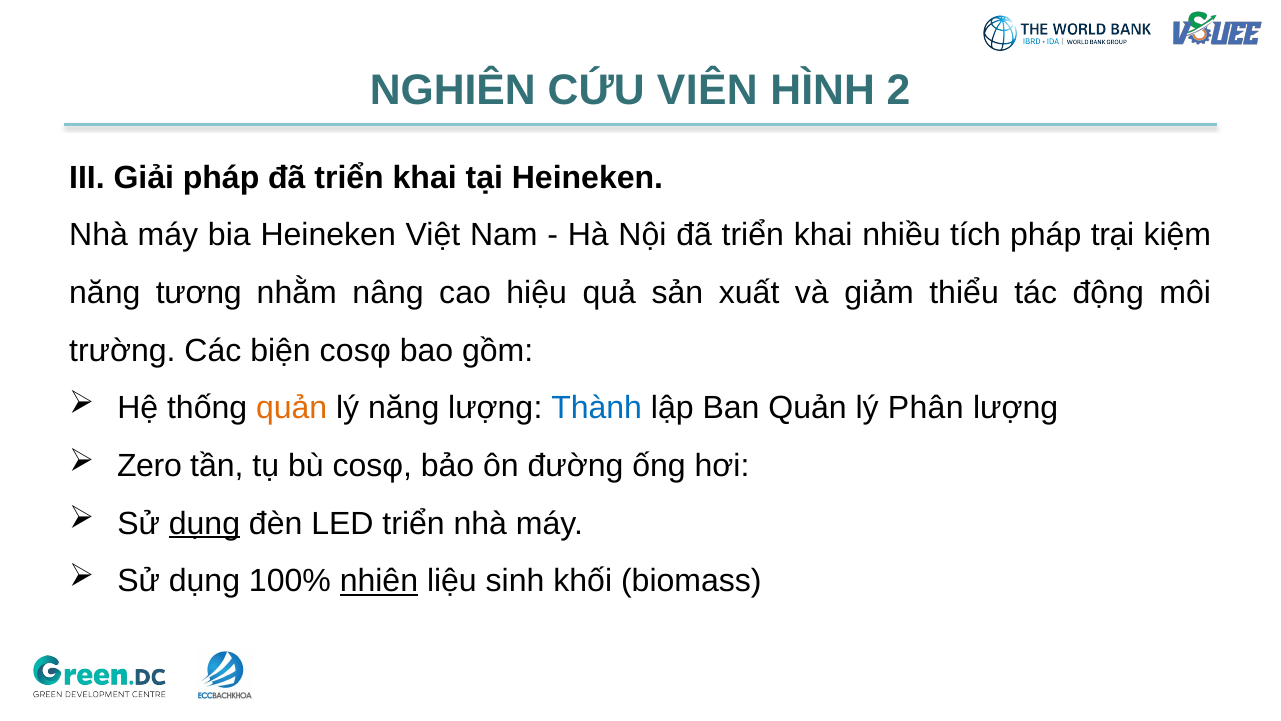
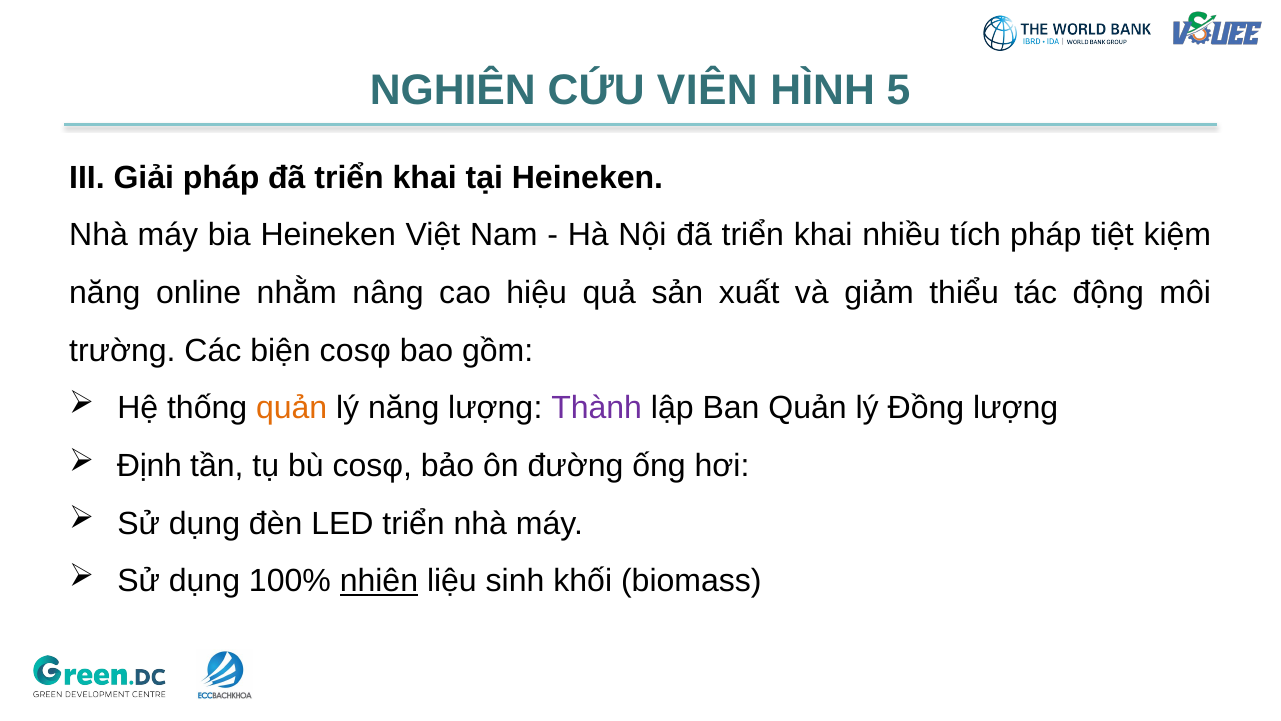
2: 2 -> 5 (899, 90)
trại: trại -> tiệt (1112, 235)
tương: tương -> online (199, 293)
Thành colour: blue -> purple (597, 408)
Phân: Phân -> Đồng (926, 408)
Zero: Zero -> Định (149, 466)
dụng underline: present -> none (204, 523)
